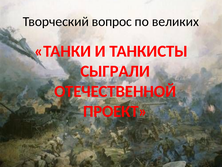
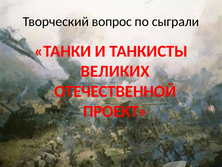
великих: великих -> сыграли (175, 21)
СЫГРАЛИ: СЫГРАЛИ -> ВЕЛИКИХ (115, 71)
